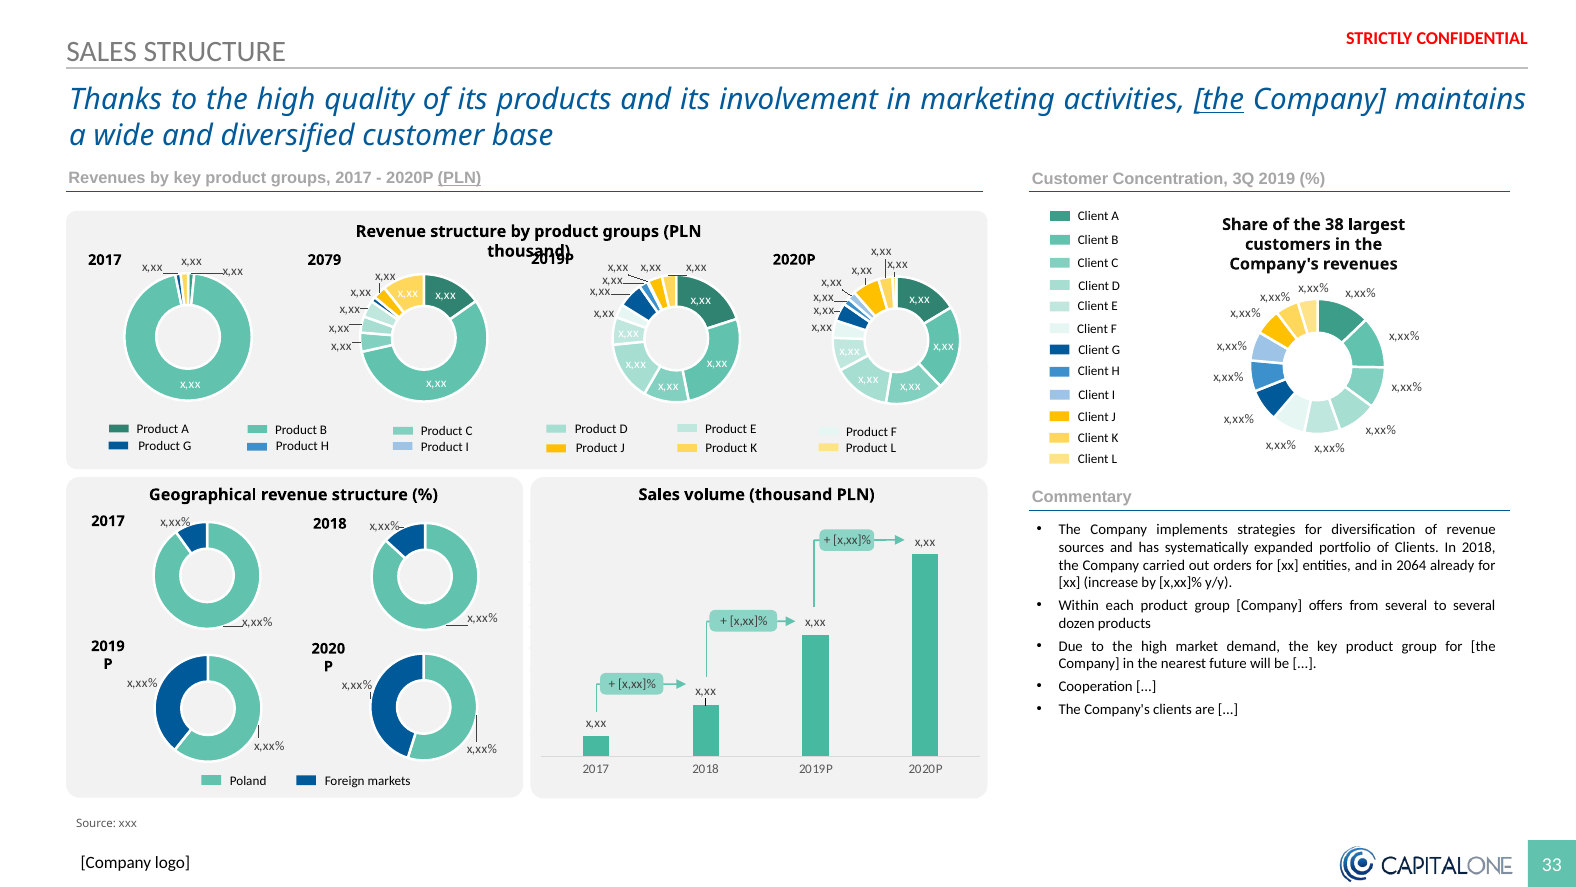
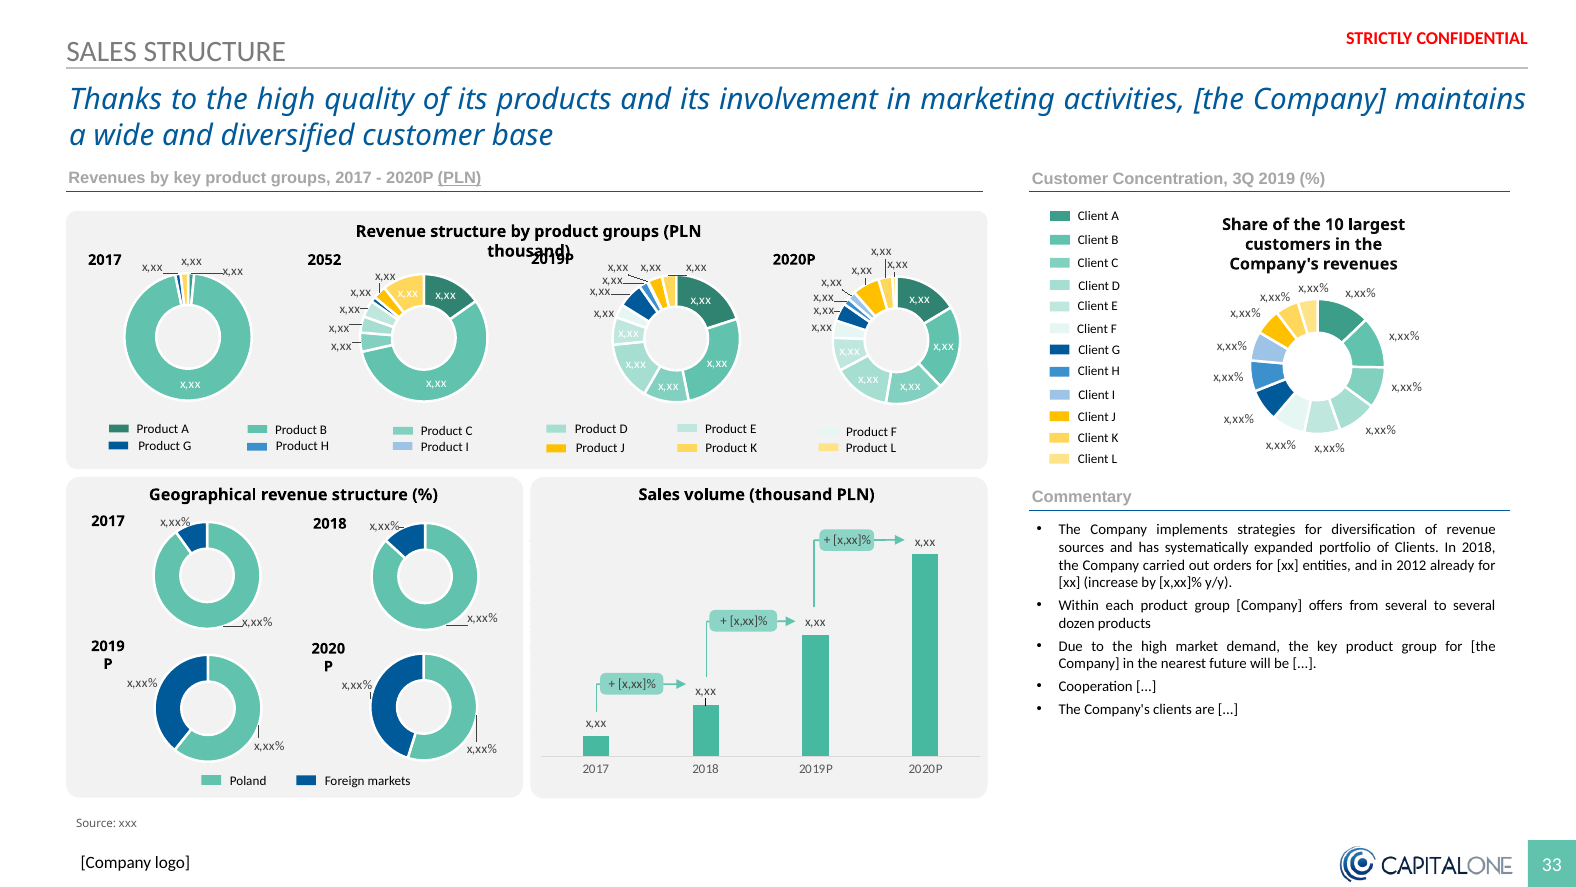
the underline: present -> none (1219, 100)
38: 38 -> 10 (1334, 224)
2079: 2079 -> 2052 (324, 260)
2064: 2064 -> 2012 (1411, 565)
